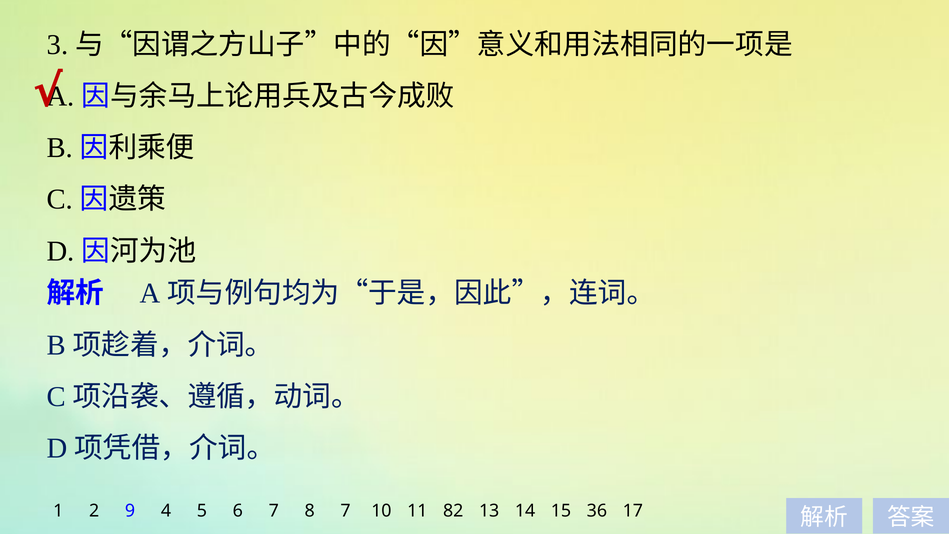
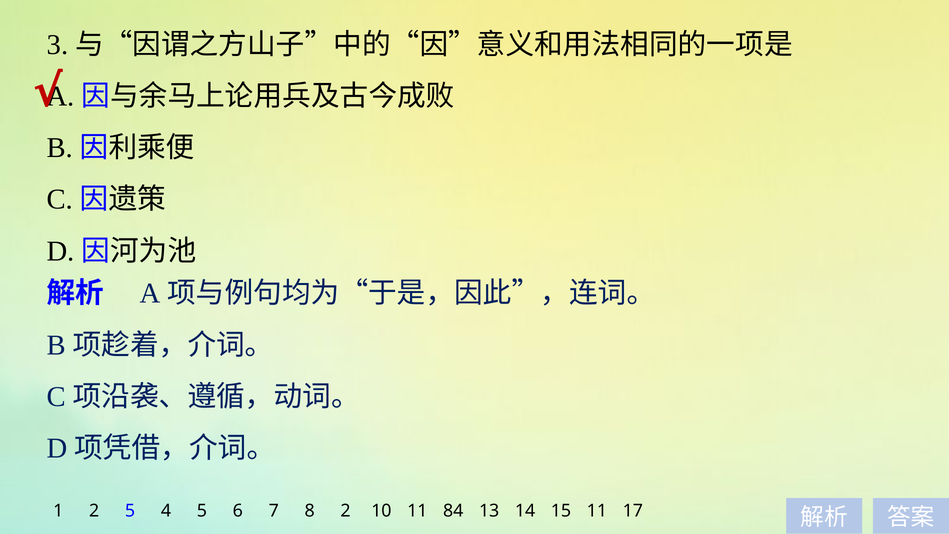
2 9: 9 -> 5 (130, 511)
8 7: 7 -> 2 (346, 511)
82: 82 -> 84 (453, 511)
14 36: 36 -> 11 (597, 511)
